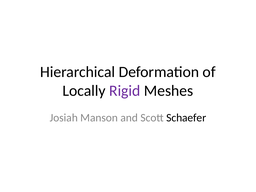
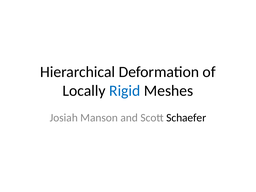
Rigid colour: purple -> blue (125, 91)
